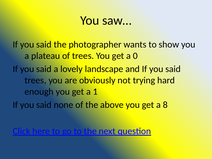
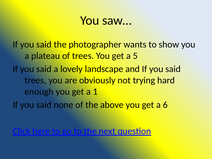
0: 0 -> 5 (135, 56)
8: 8 -> 6 (165, 105)
